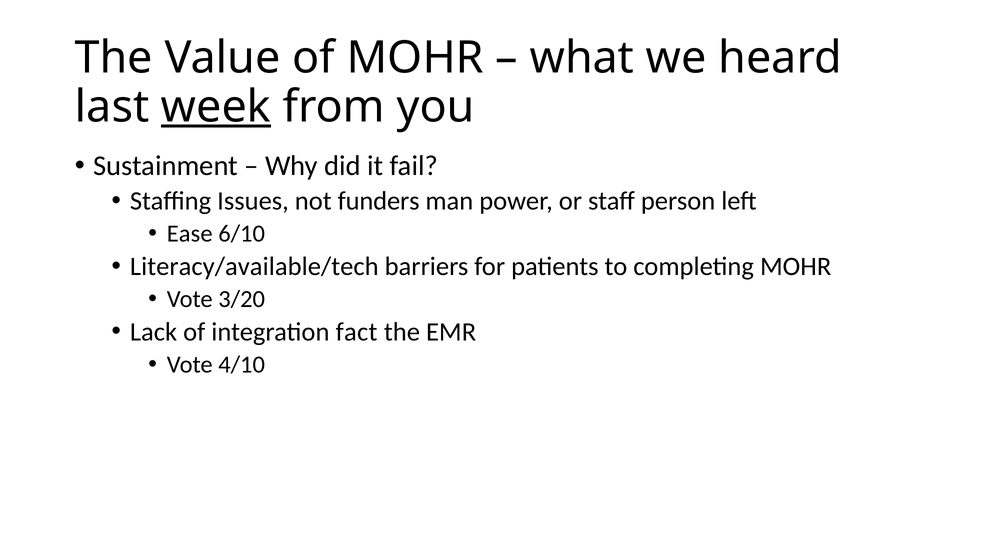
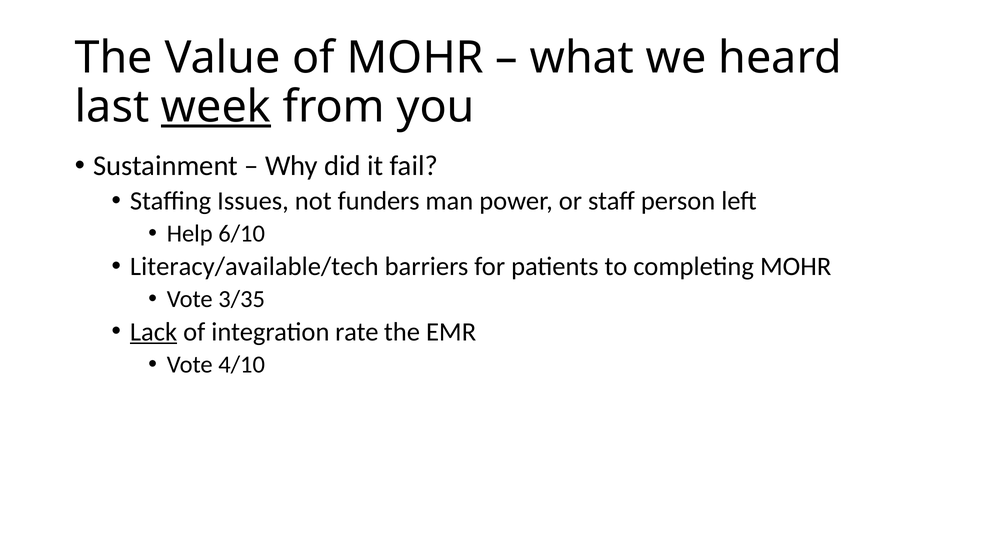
Ease: Ease -> Help (190, 233)
3/20: 3/20 -> 3/35 (242, 299)
Lack underline: none -> present (154, 332)
fact: fact -> rate (357, 332)
